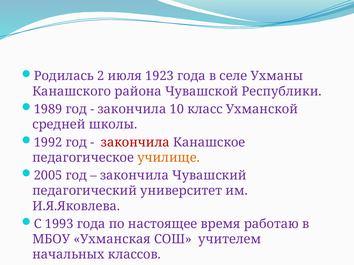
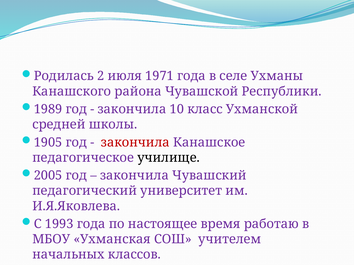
1923: 1923 -> 1971 (160, 76)
1992: 1992 -> 1905 (48, 143)
училище colour: orange -> black (169, 158)
